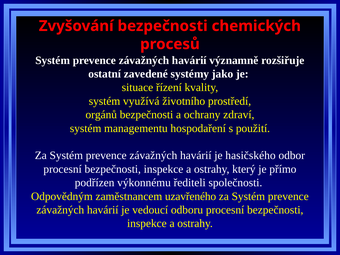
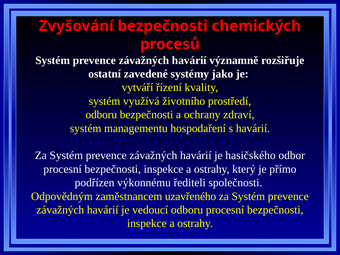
situace: situace -> vytváří (138, 87)
orgánů: orgánů -> odboru (101, 115)
s použití: použití -> havárií (253, 128)
